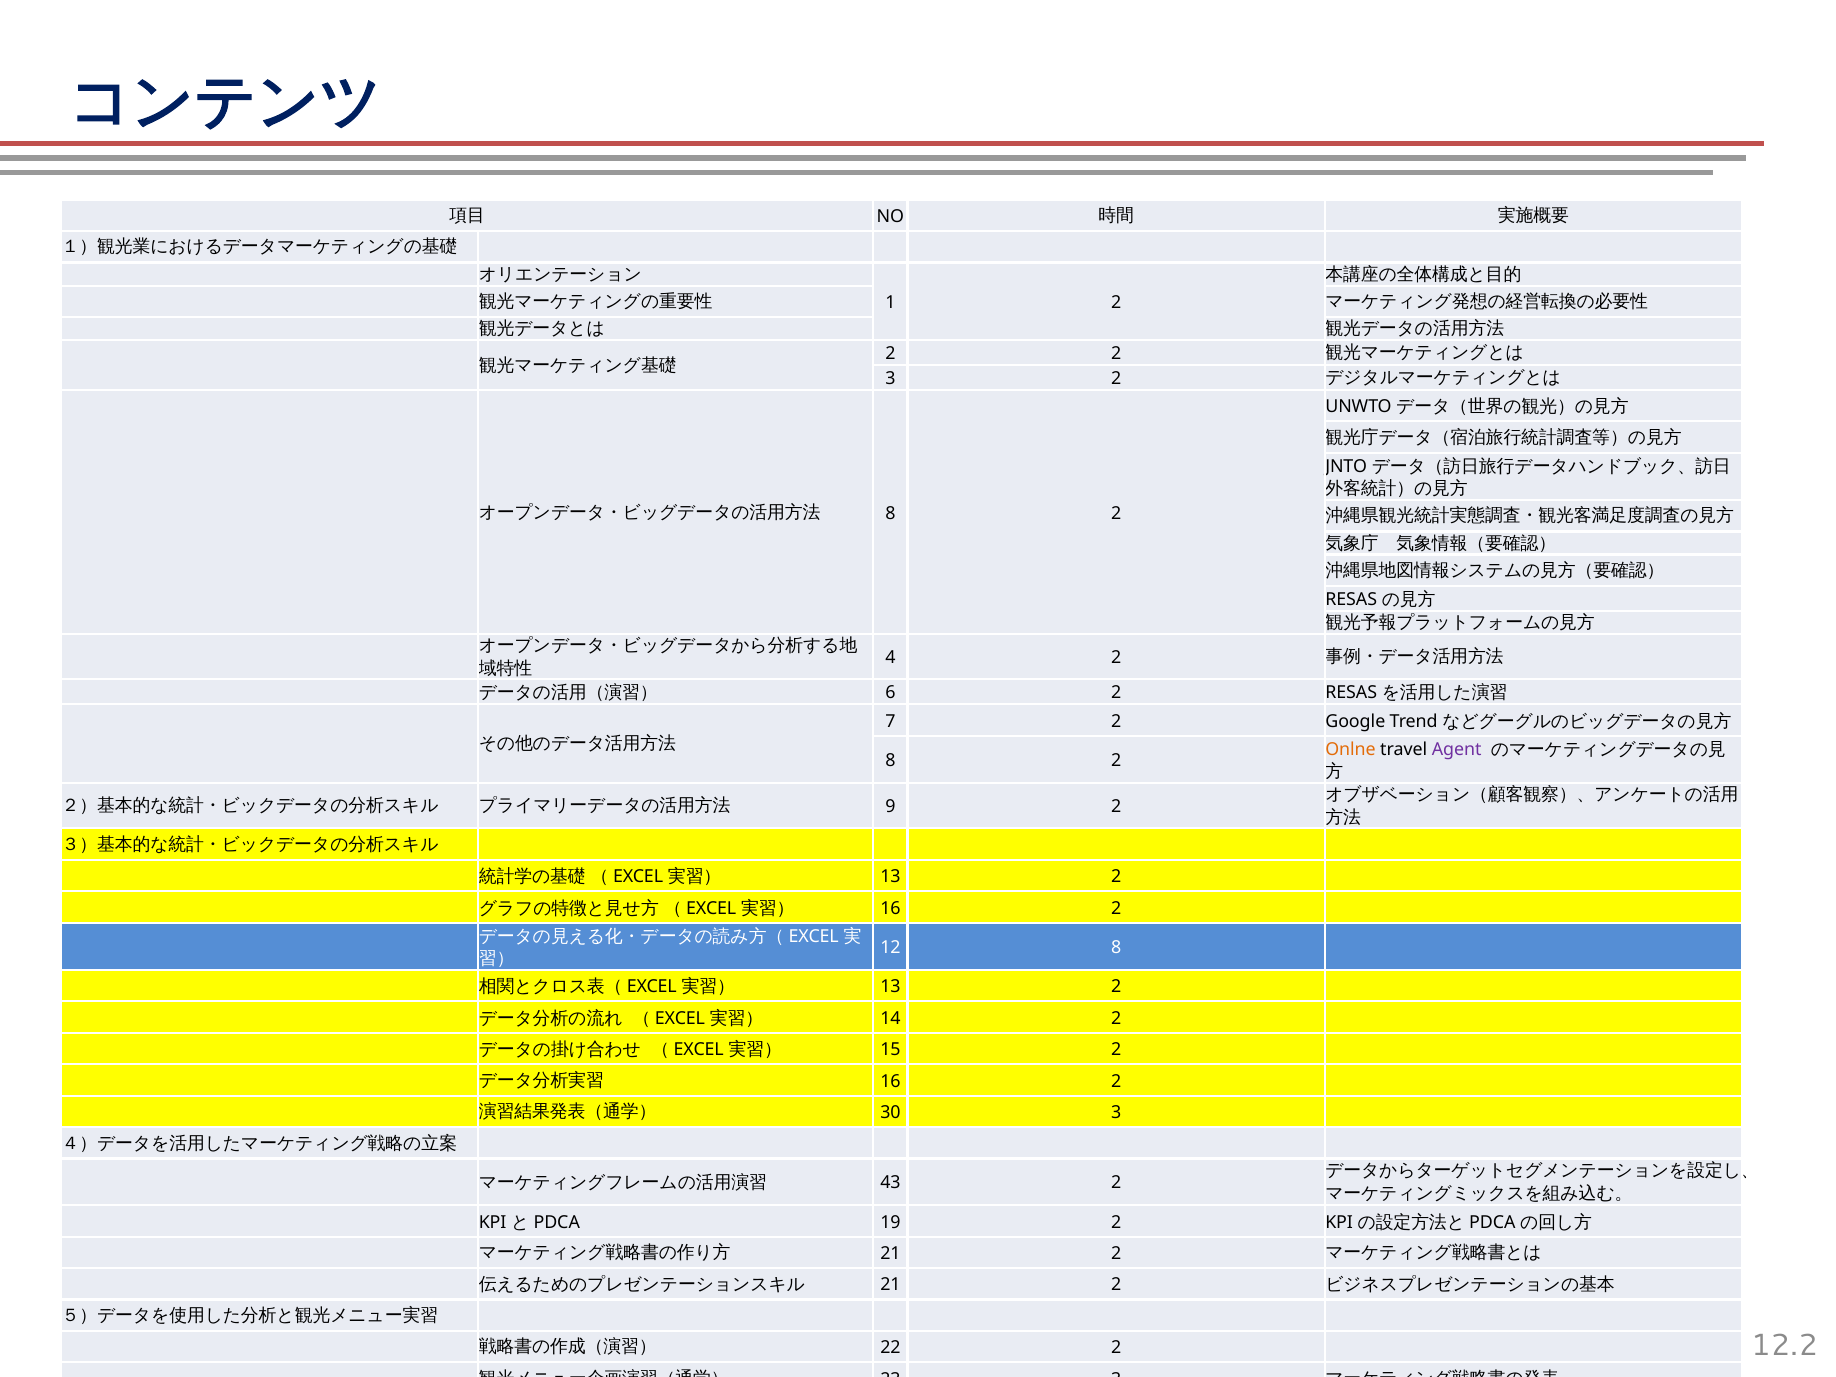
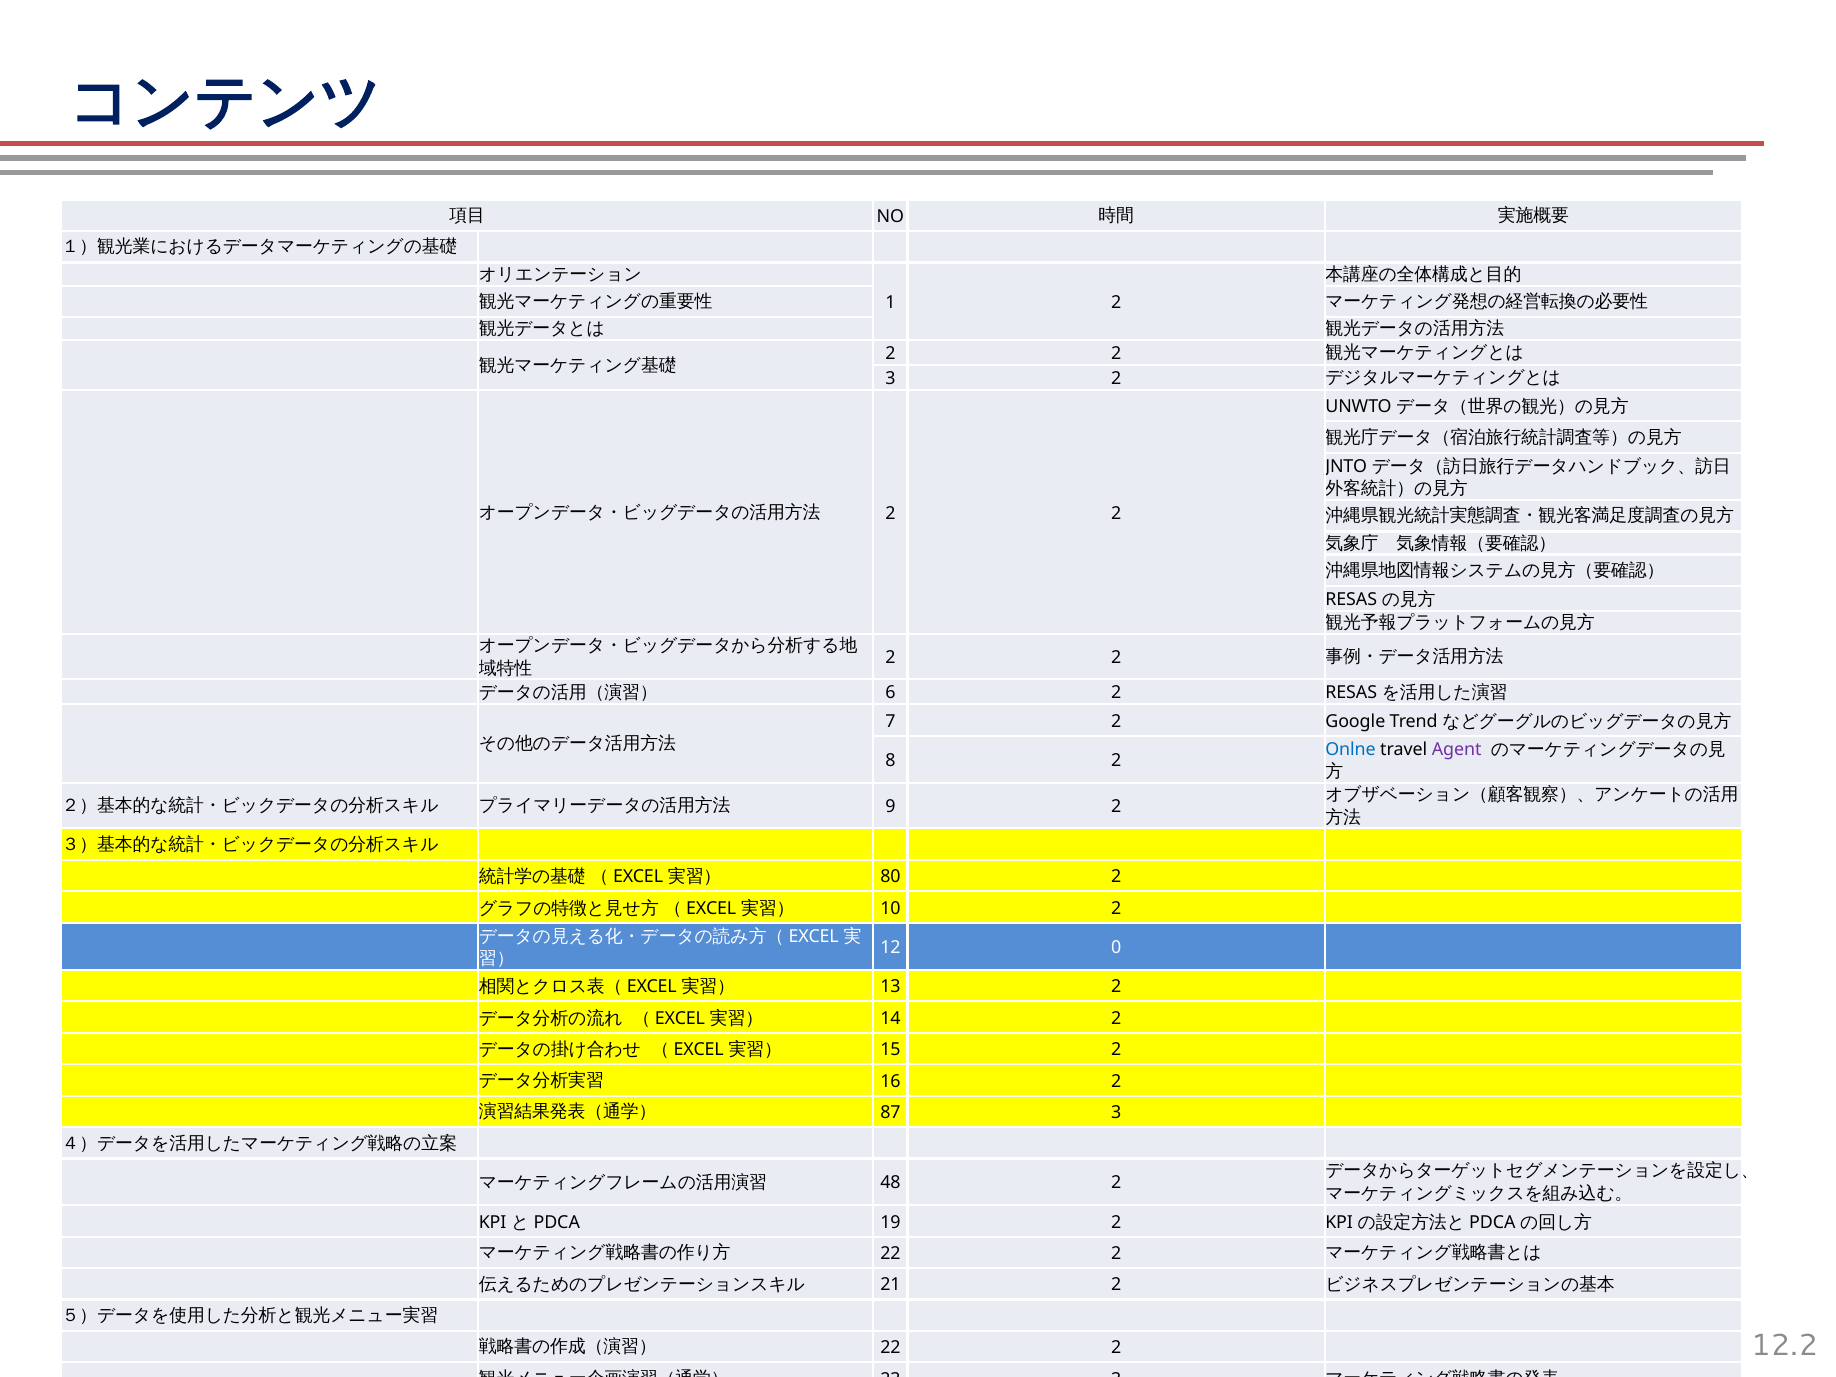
8: 8 -> 2 (890, 513)
4: 4 -> 2 (890, 658)
Onlne colour: orange -> blue (1351, 749)
13: 13 -> 80 (890, 877)
16: 16 -> 10 (890, 908)
12 8: 8 -> 0 (1116, 948)
30: 30 -> 87 (890, 1113)
43: 43 -> 48 (890, 1183)
21: 21 -> 22 (890, 1254)
